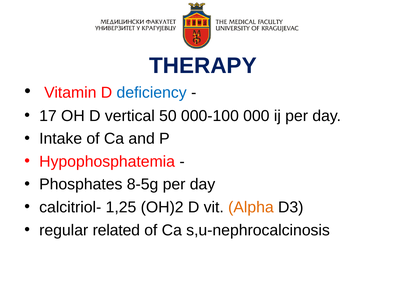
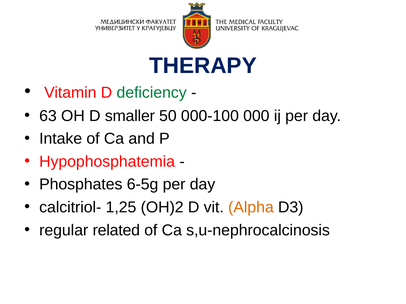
deficiency colour: blue -> green (152, 93)
17: 17 -> 63 (48, 116)
vertical: vertical -> smaller (130, 116)
8-5g: 8-5g -> 6-5g (143, 185)
